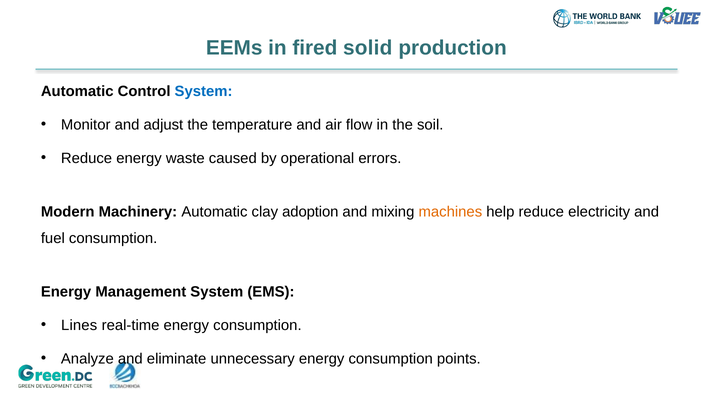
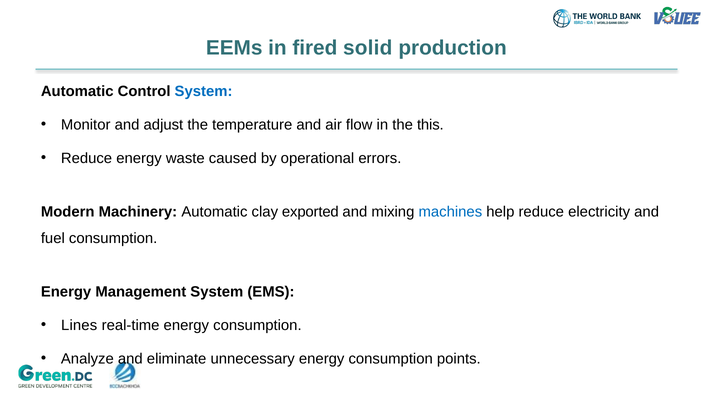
soil: soil -> this (430, 125)
adoption: adoption -> exported (310, 212)
machines colour: orange -> blue (450, 212)
